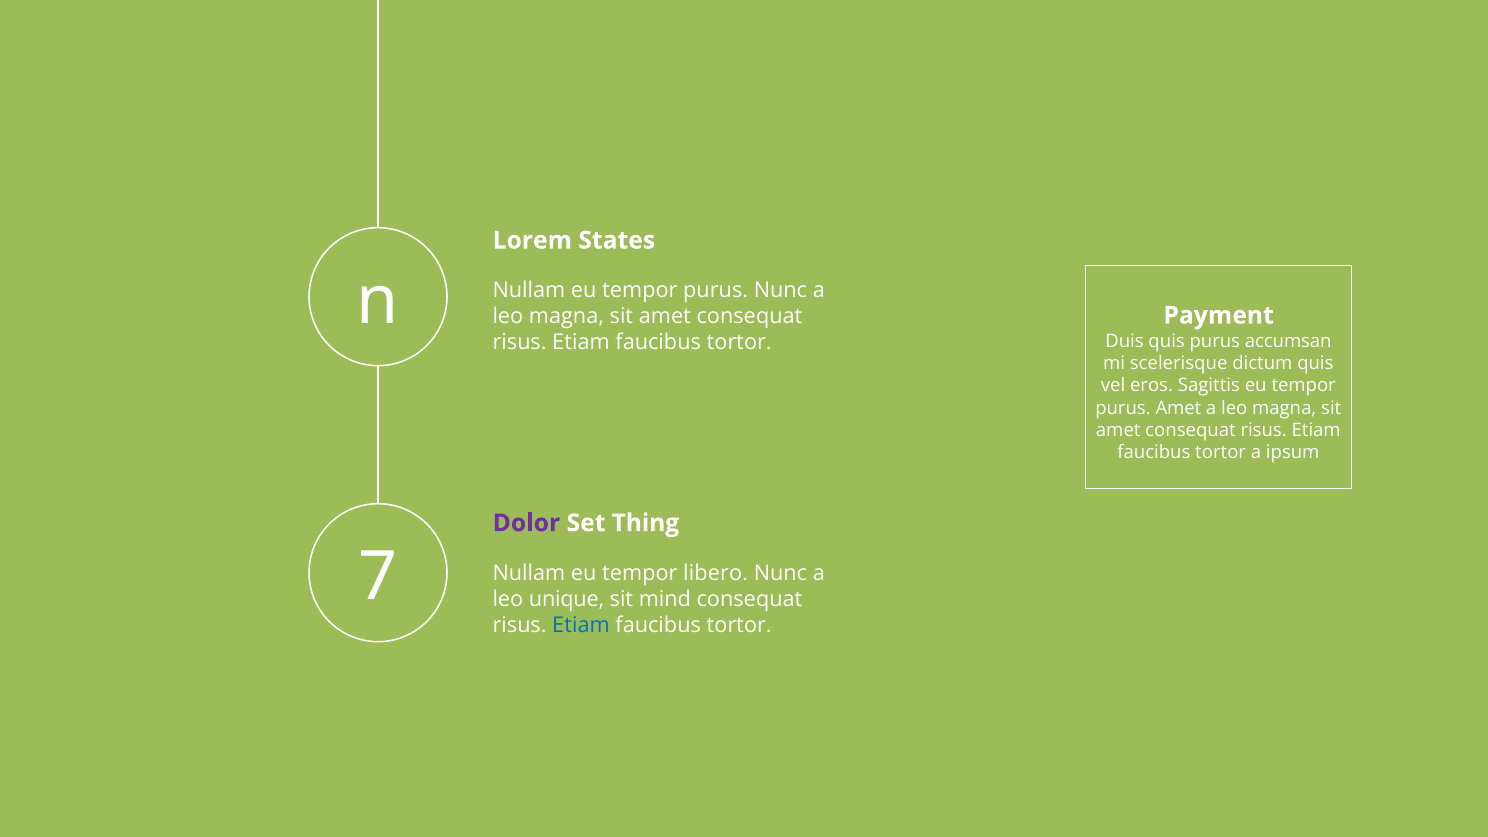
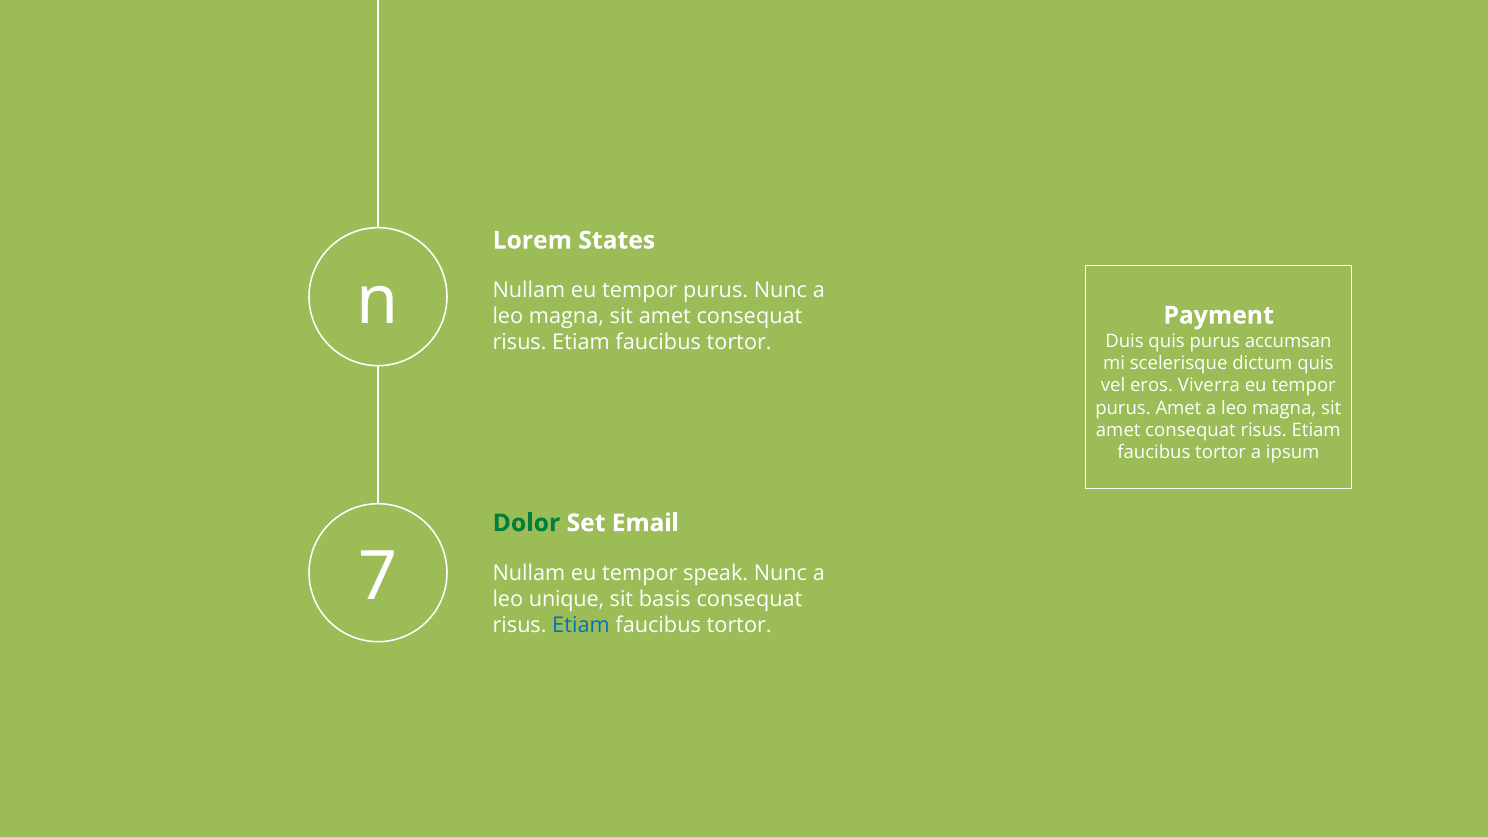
Sagittis: Sagittis -> Viverra (1209, 386)
Dolor colour: purple -> green (526, 523)
Thing: Thing -> Email (645, 523)
libero: libero -> speak (716, 573)
mind: mind -> basis (665, 599)
